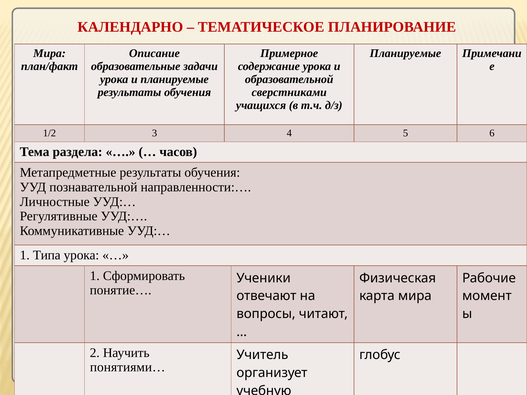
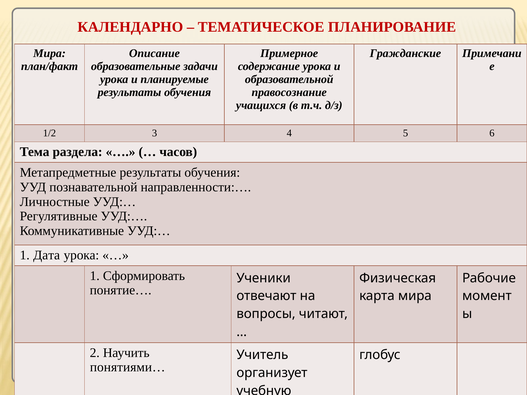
Планируемые: Планируемые -> Гражданские (405, 53)
сверстниками: сверстниками -> правосознание (289, 92)
Типа: Типа -> Дата (47, 255)
